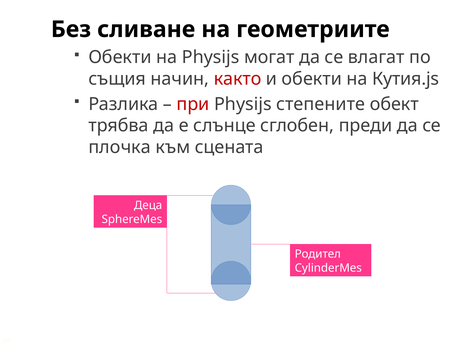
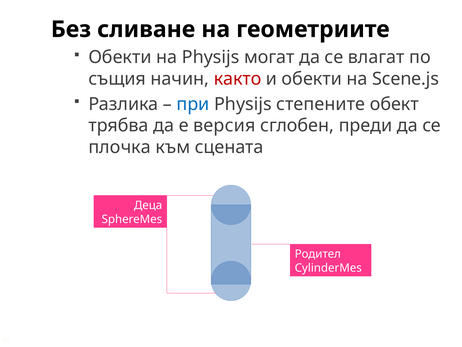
Кутия.js: Кутия.js -> Scene.js (406, 79)
при colour: red -> blue (193, 104)
слънце: слънце -> версия (224, 126)
